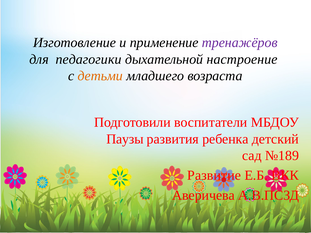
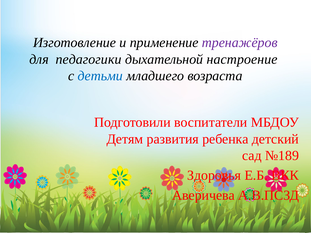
детьми colour: orange -> blue (100, 76)
Паузы: Паузы -> Детям (125, 139)
Развитие: Развитие -> Здоровья (214, 176)
